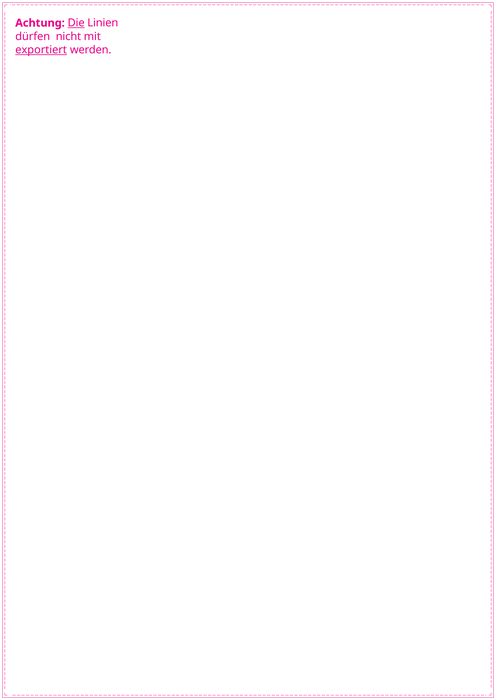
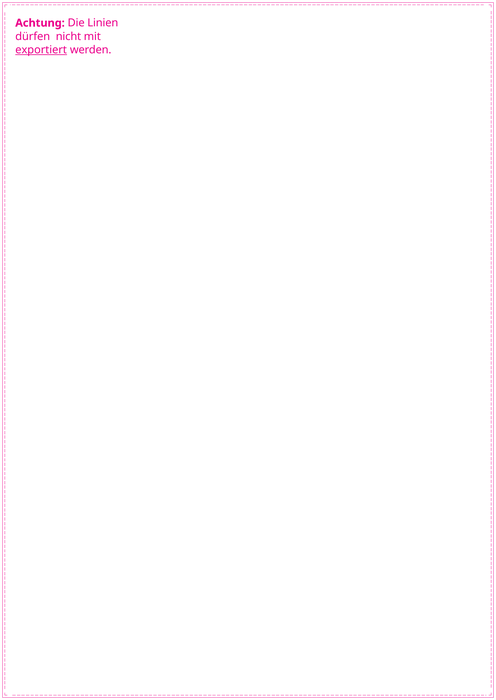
Die underline: present -> none (76, 23)
